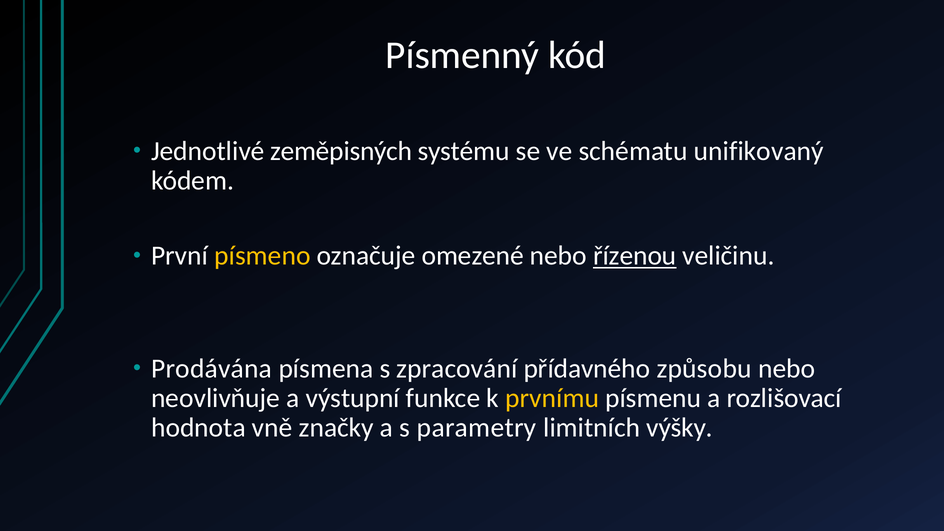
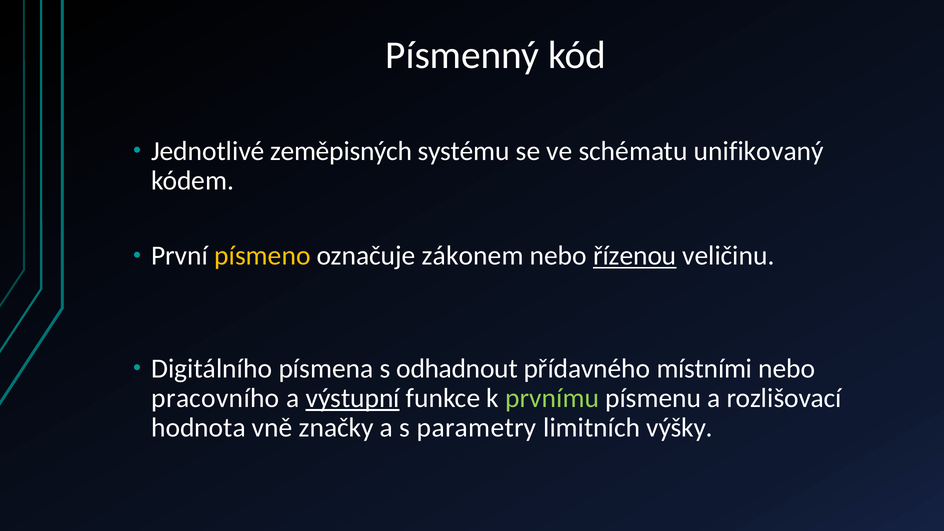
omezené: omezené -> zákonem (473, 256)
Prodávána: Prodávána -> Digitálního (212, 369)
zpracování: zpracování -> odhadnout (457, 369)
způsobu: způsobu -> místními (704, 369)
neovlivňuje: neovlivňuje -> pracovního (215, 398)
výstupní underline: none -> present (353, 398)
prvnímu colour: yellow -> light green (552, 398)
